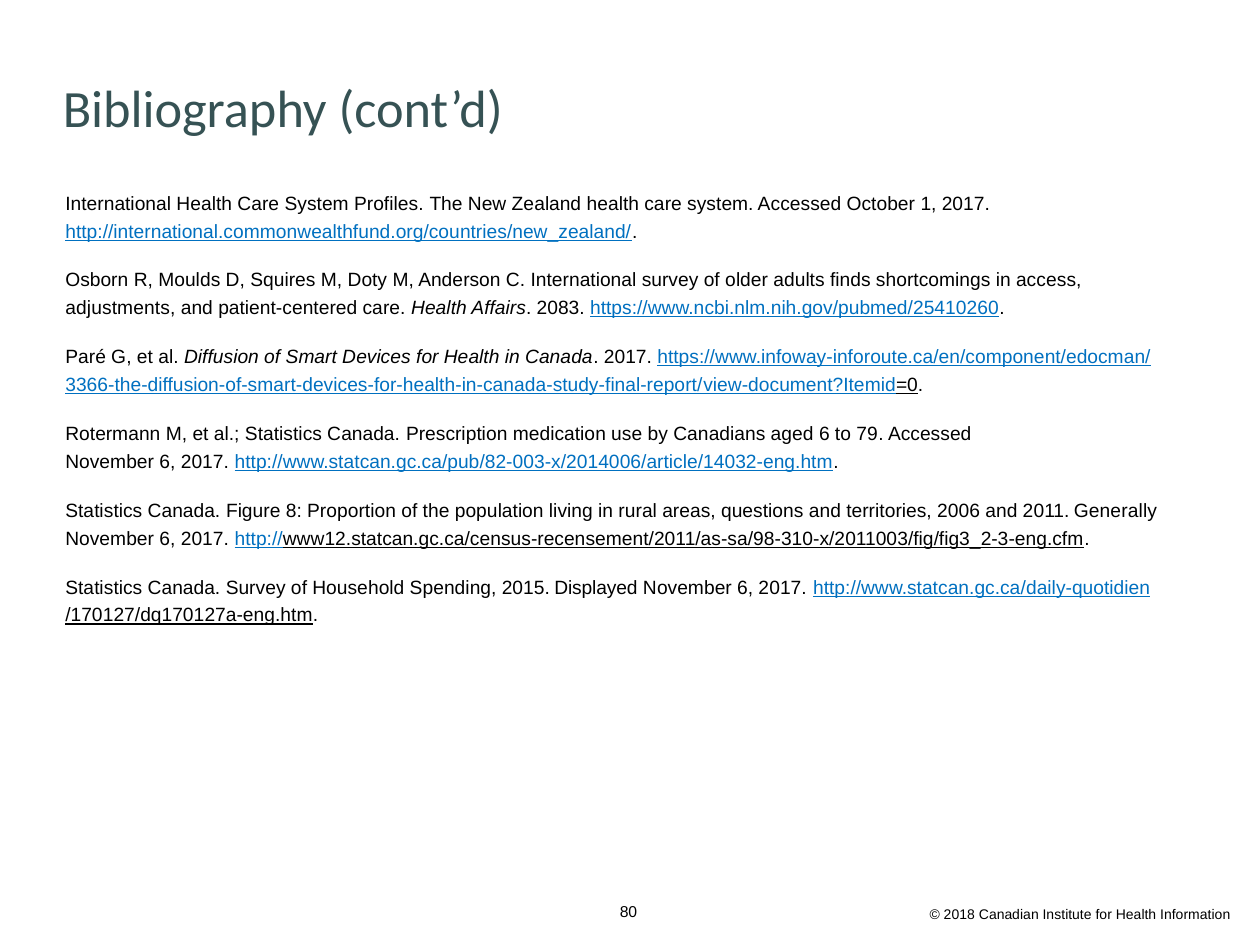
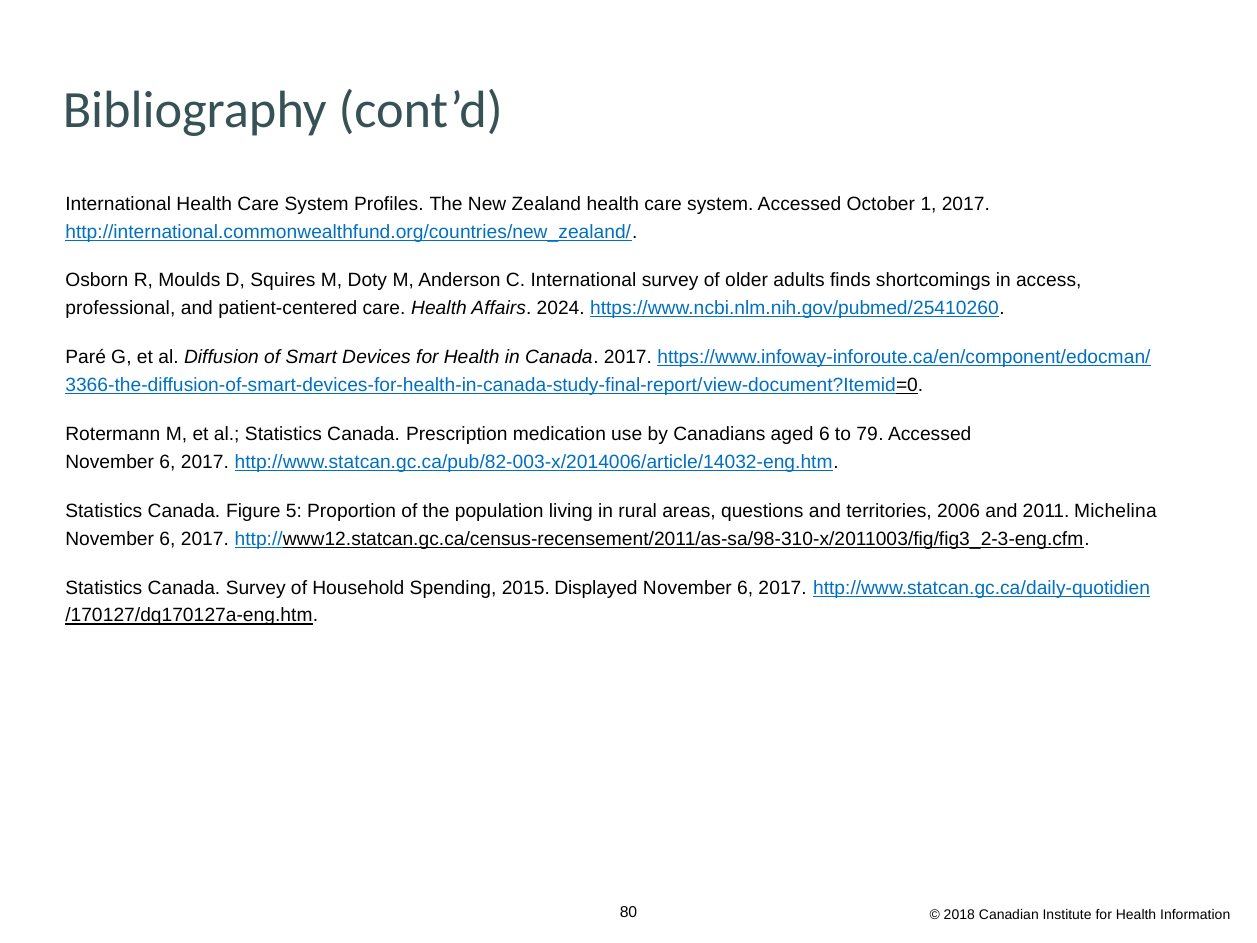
adjustments: adjustments -> professional (120, 308)
2083: 2083 -> 2024 (561, 308)
8: 8 -> 5 (294, 511)
Generally: Generally -> Michelina (1115, 511)
